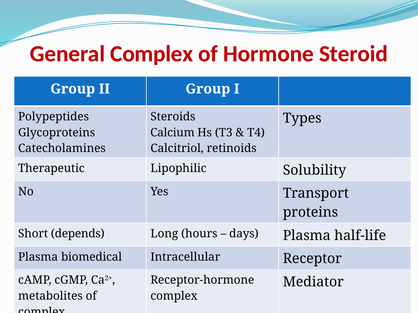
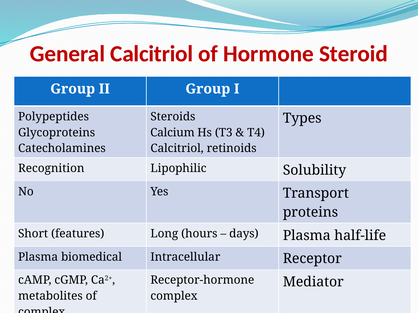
General Complex: Complex -> Calcitriol (152, 54)
Therapeutic: Therapeutic -> Recognition (51, 169)
depends: depends -> features (78, 234)
